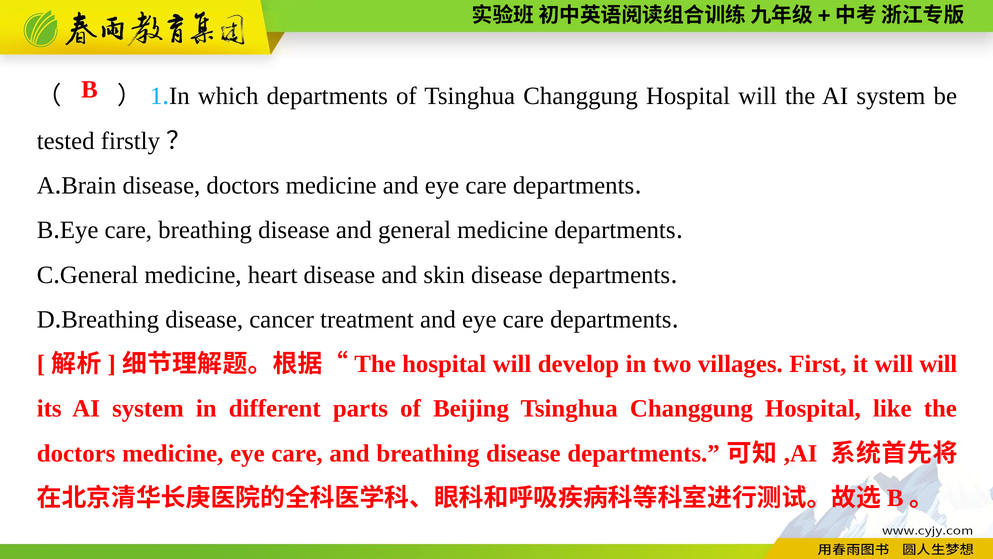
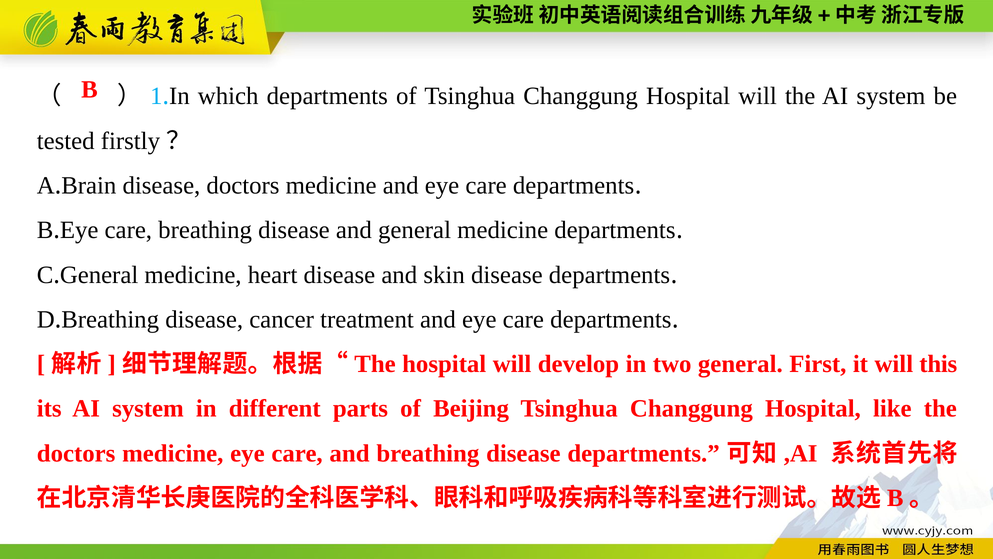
two villages: villages -> general (740, 364)
will will: will -> this (938, 364)
